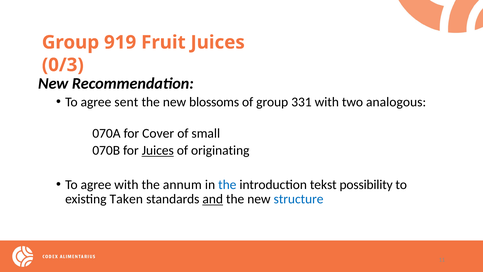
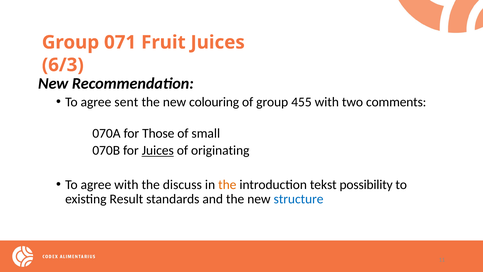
919: 919 -> 071 (120, 42)
0/3: 0/3 -> 6/3 (63, 65)
blossoms: blossoms -> colouring (214, 102)
331: 331 -> 455 (301, 102)
analogous: analogous -> comments (396, 102)
Cover: Cover -> Those (158, 133)
annum: annum -> discuss (182, 184)
the colour: blue -> orange (227, 184)
Taken: Taken -> Result (126, 199)
and underline: present -> none (213, 199)
